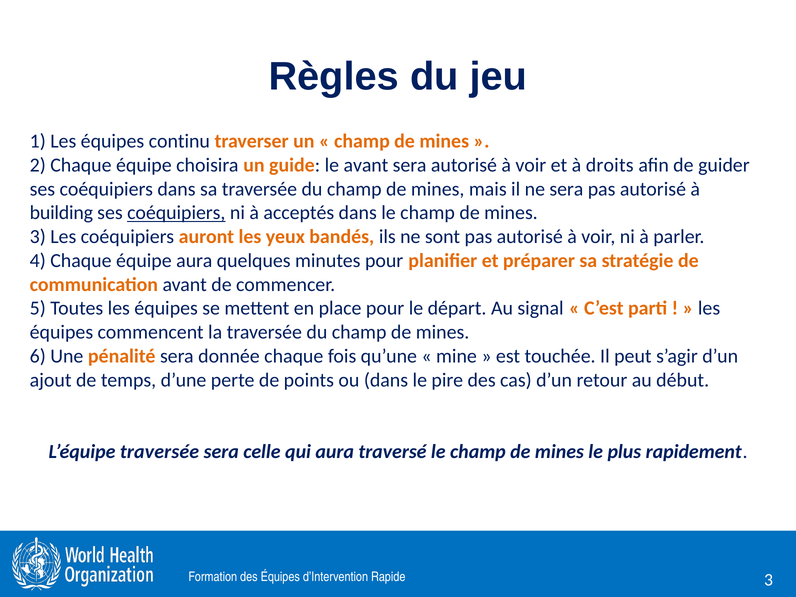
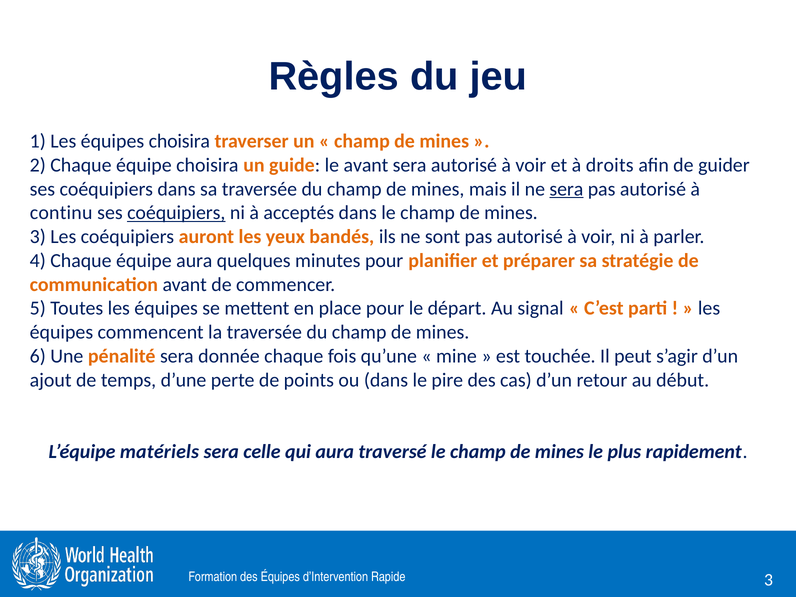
équipes continu: continu -> choisira (179, 141)
sera underline: none -> present (566, 189)
building: building -> continu (61, 213)
L’équipe traversée: traversée -> matériels (159, 452)
